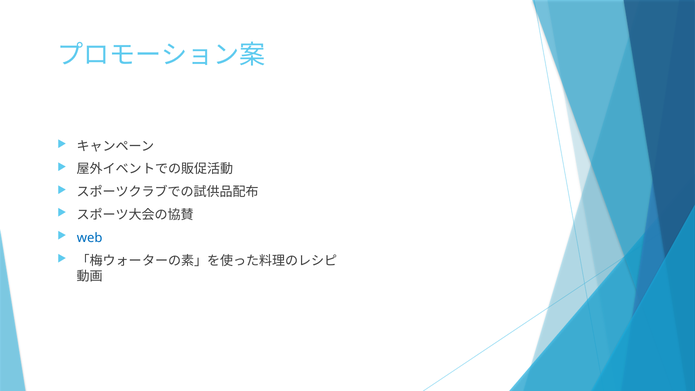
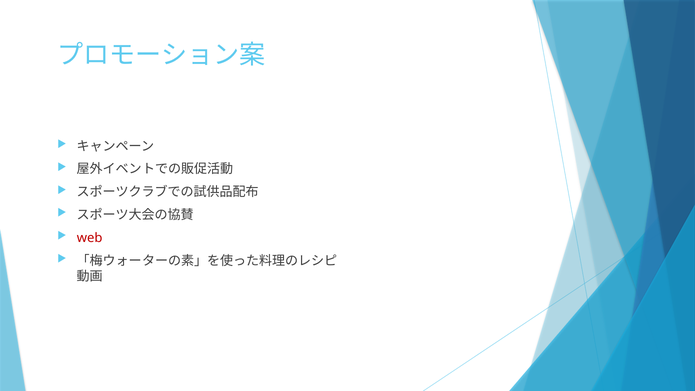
web colour: blue -> red (90, 238)
